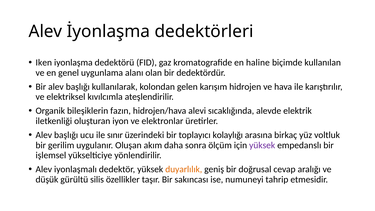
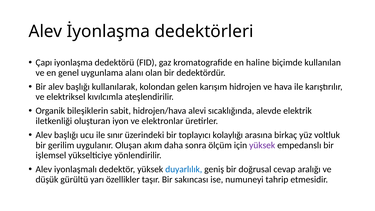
Iken: Iken -> Çapı (44, 63)
fazın: fazın -> sabit (121, 111)
duyarlılık colour: orange -> blue (184, 169)
silis: silis -> yarı (97, 179)
